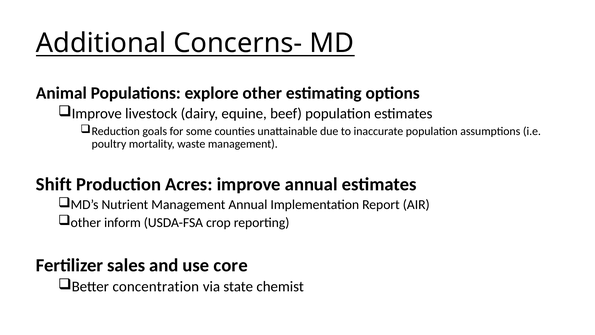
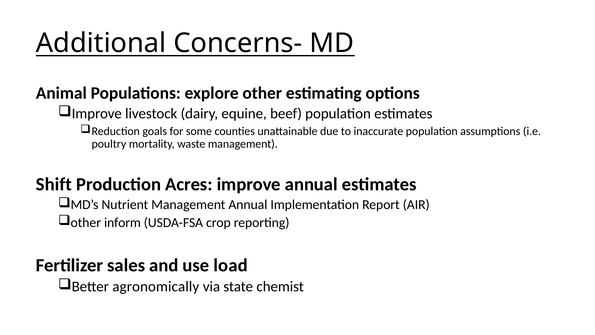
core: core -> load (231, 265)
concentration: concentration -> agronomically (156, 286)
